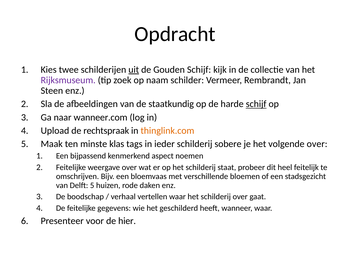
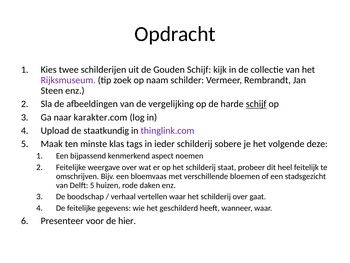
uit underline: present -> none (134, 70)
staatkundig: staatkundig -> vergelijking (171, 104)
wanneer.com: wanneer.com -> karakter.com (100, 117)
rechtspraak: rechtspraak -> staatkundig (106, 130)
thinglink.com colour: orange -> purple (167, 130)
volgende over: over -> deze (317, 144)
